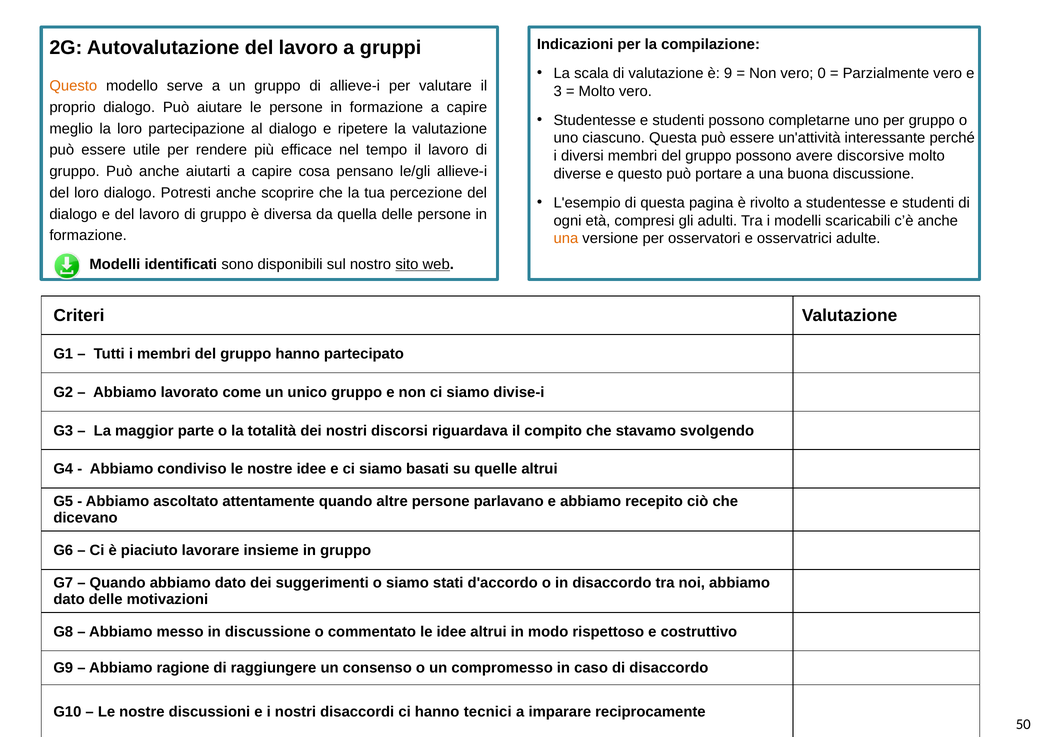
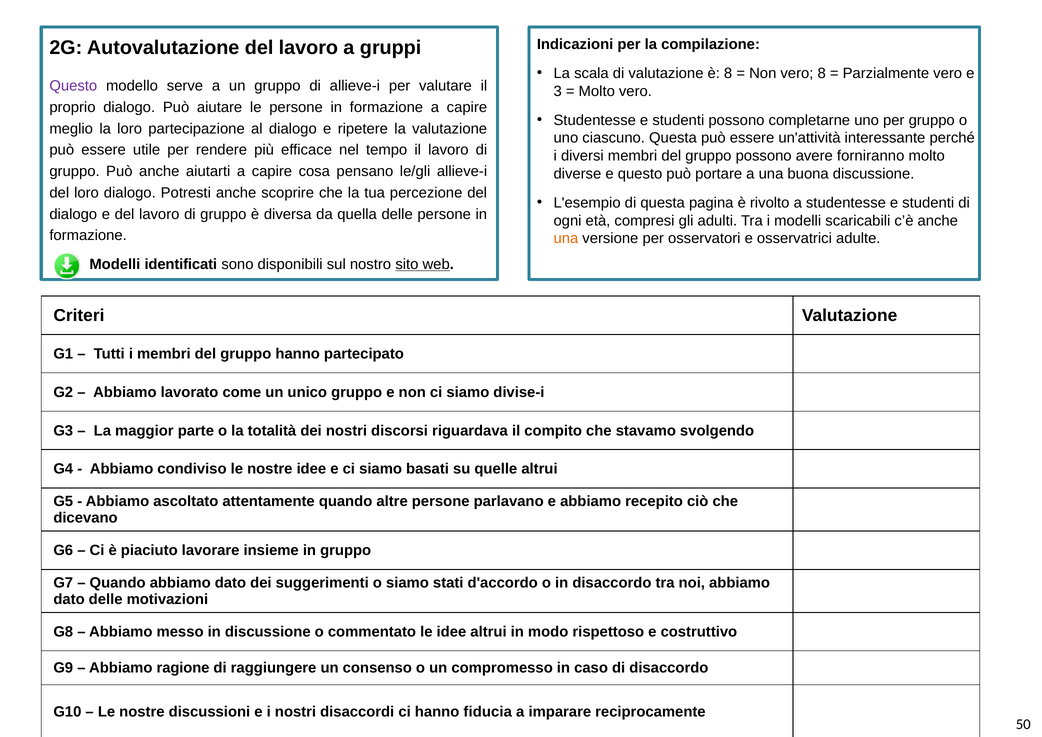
è 9: 9 -> 8 (728, 73)
vero 0: 0 -> 8 (822, 73)
Questo colour: orange -> purple (73, 86)
discorsive: discorsive -> forniranno (871, 156)
tecnici: tecnici -> fiducia (488, 712)
